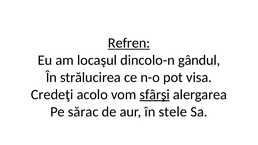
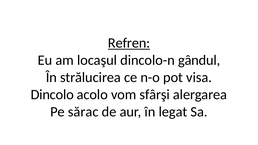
Credeţi: Credeţi -> Dincolo (52, 95)
sfârşi underline: present -> none (155, 95)
stele: stele -> legat (173, 112)
